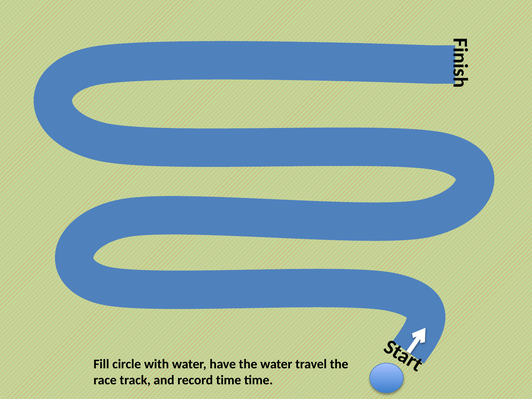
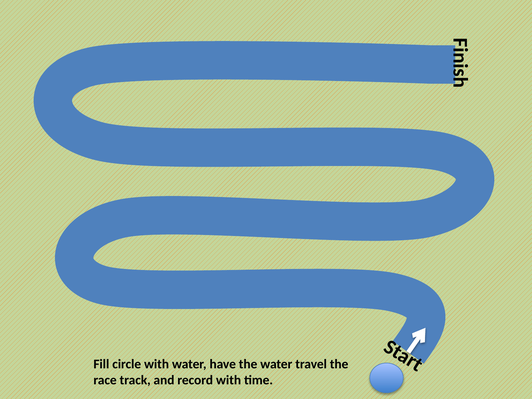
record time: time -> with (229, 380)
